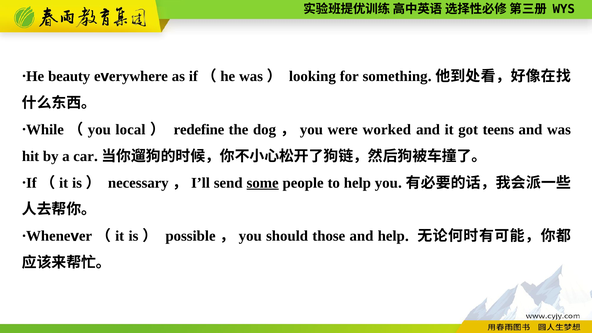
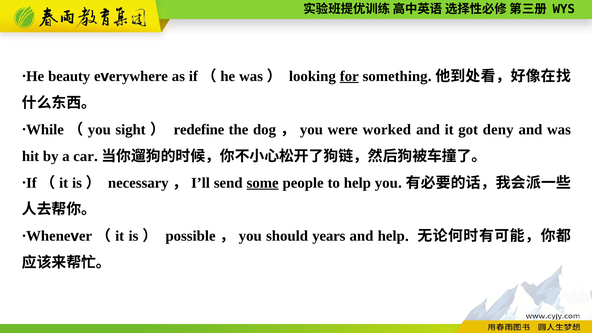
for underline: none -> present (349, 76)
local: local -> sight (131, 130)
teens: teens -> deny (498, 130)
those: those -> years (329, 236)
